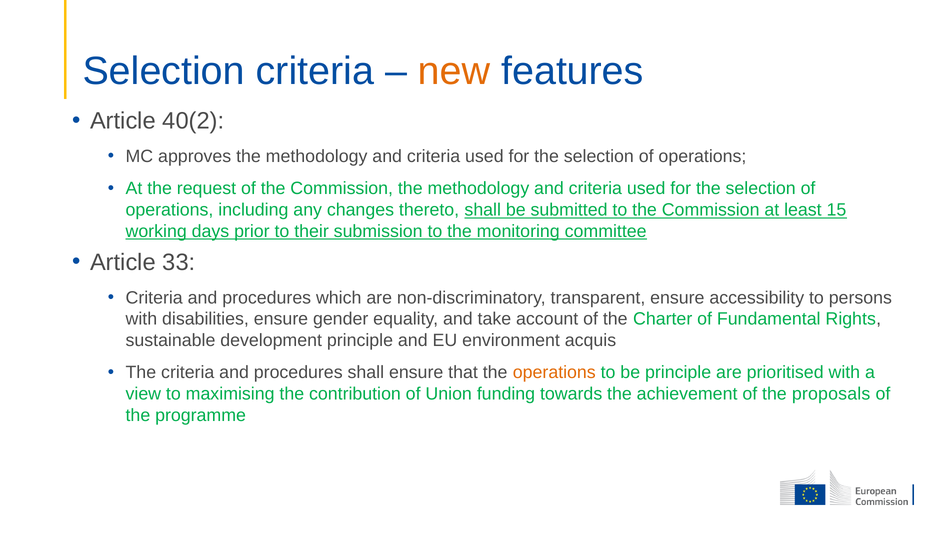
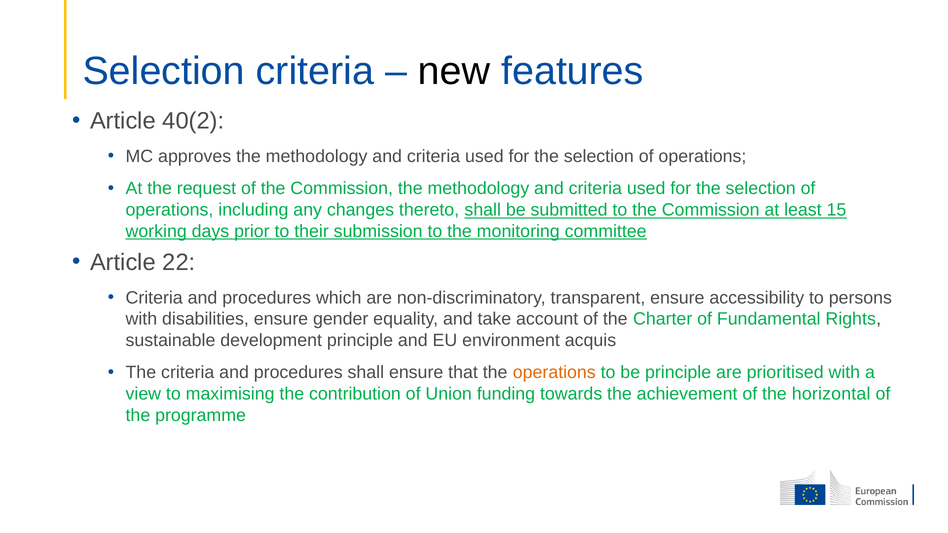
new colour: orange -> black (454, 71)
33: 33 -> 22 (179, 263)
proposals: proposals -> horizontal (831, 394)
